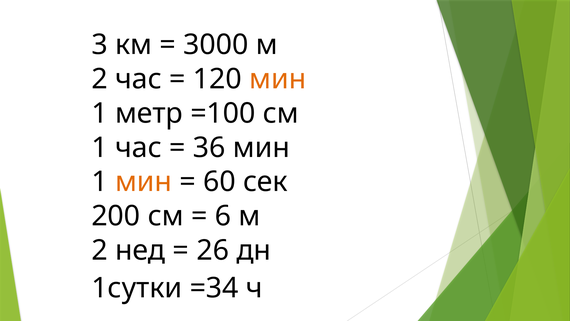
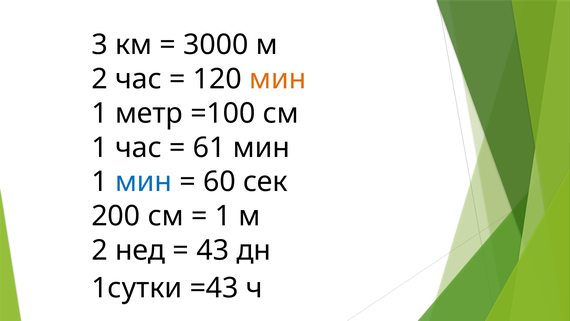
36: 36 -> 61 (209, 147)
мин colour: orange -> blue (144, 182)
6: 6 -> 1 (223, 216)
26: 26 -> 43 (213, 250)
=34: =34 -> =43 (214, 288)
